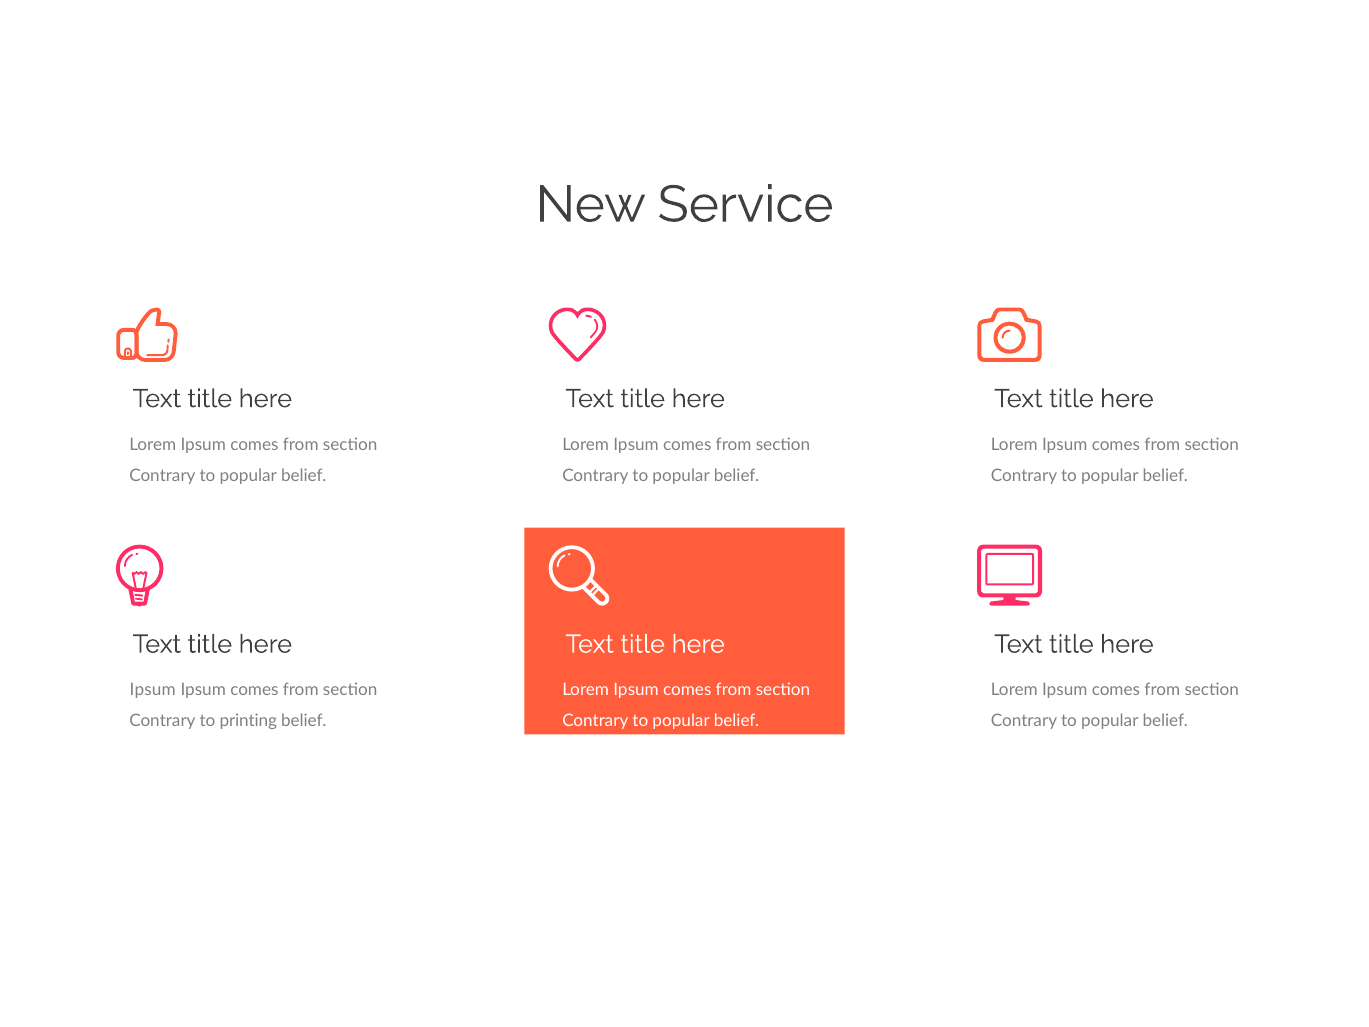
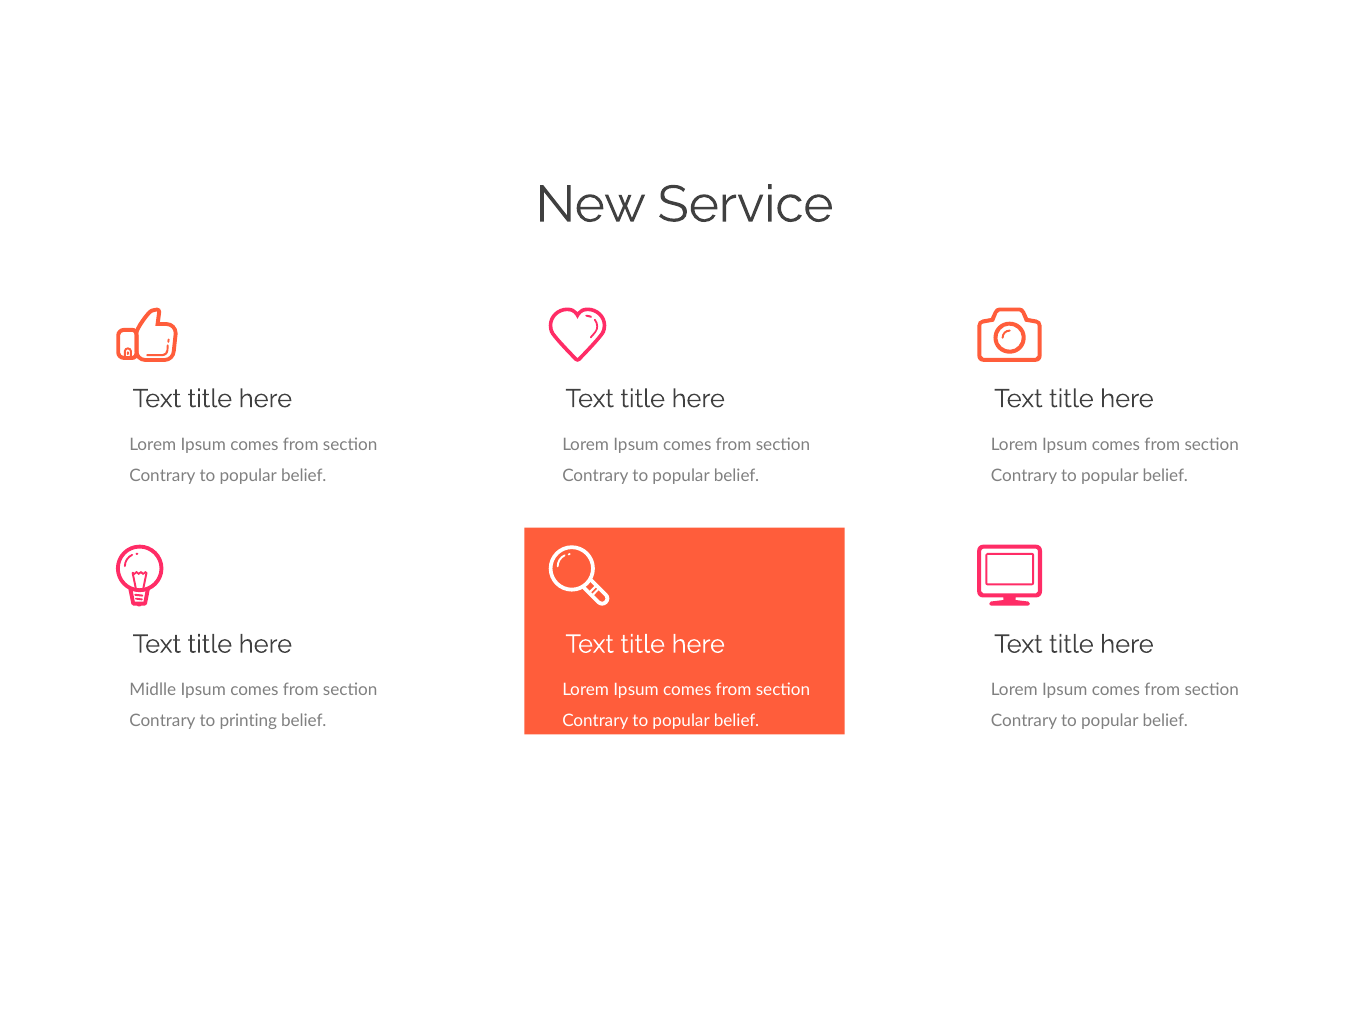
Ipsum: Ipsum -> Midlle (153, 690)
